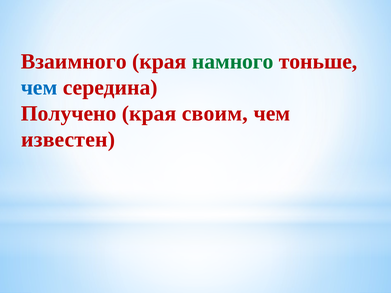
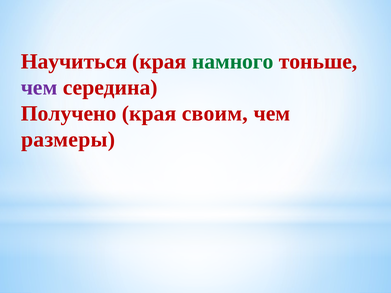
Взаимного: Взаимного -> Научиться (74, 61)
чем colour: blue -> purple (39, 88)
известен: известен -> размеры (68, 140)
